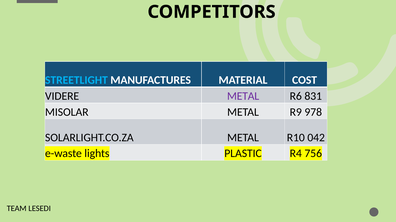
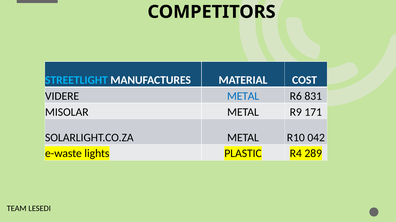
METAL colour: purple -> blue (243, 96)
978: 978 -> 171 (313, 112)
756: 756 -> 289 (313, 154)
